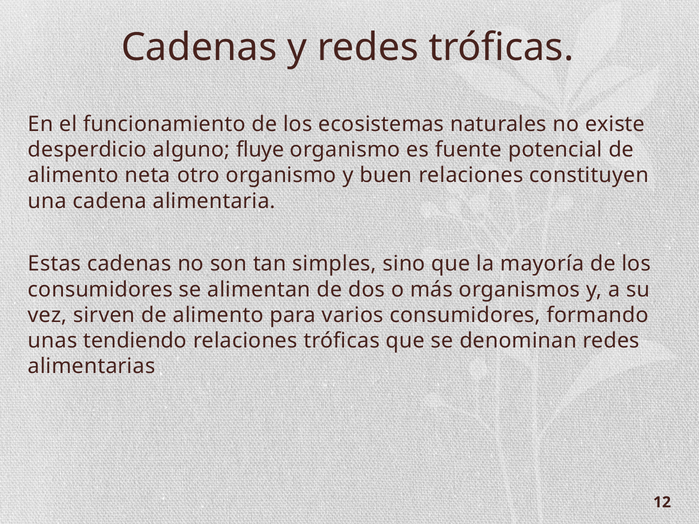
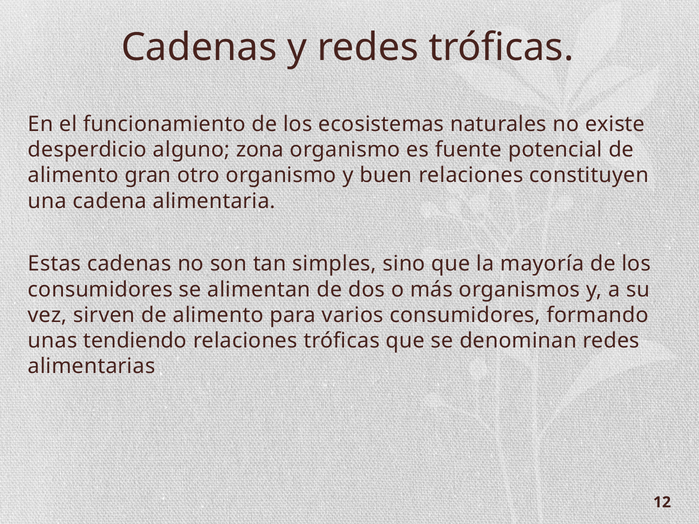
fluye: fluye -> zona (260, 150)
neta: neta -> gran (148, 175)
